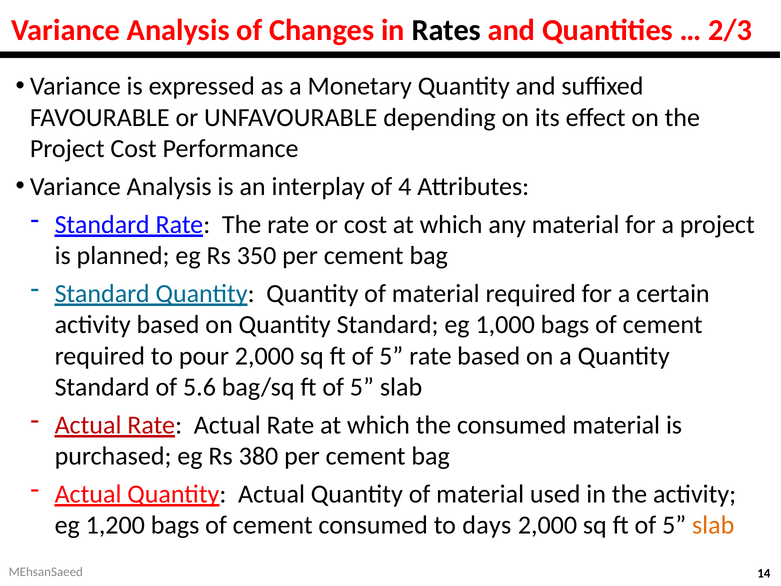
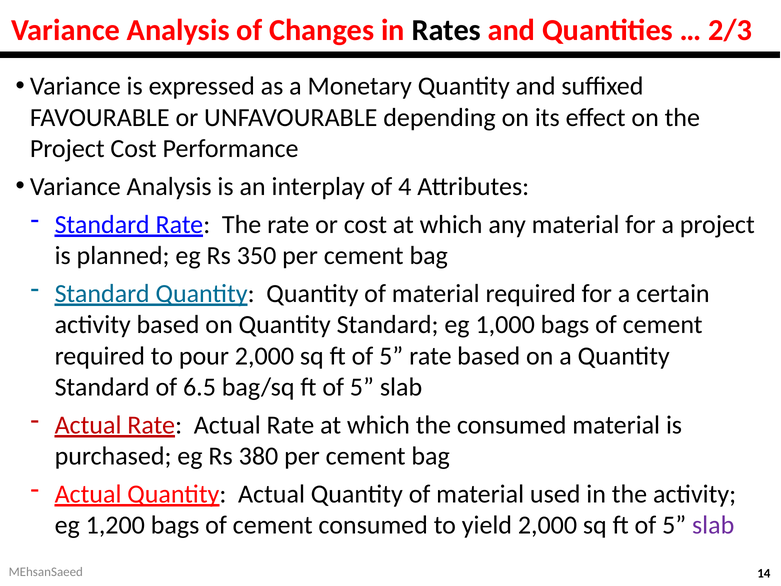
5.6: 5.6 -> 6.5 (200, 387)
days: days -> yield (487, 525)
slab colour: orange -> purple (713, 525)
